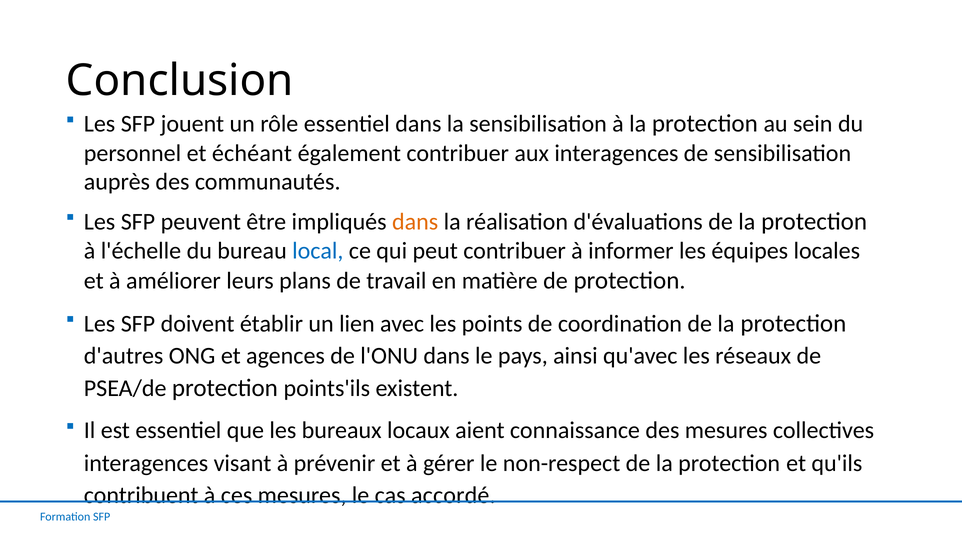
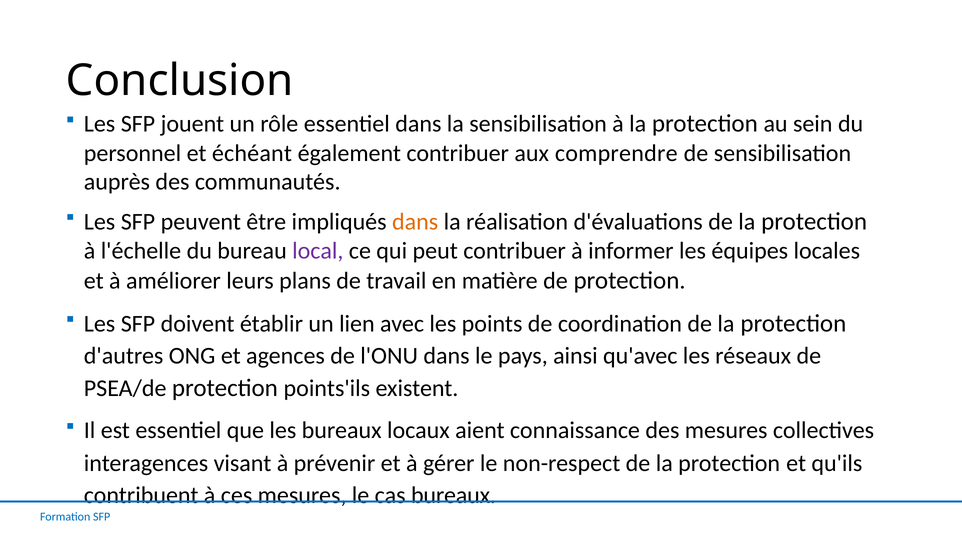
aux interagences: interagences -> comprendre (616, 153)
local colour: blue -> purple (318, 251)
cas accordé: accordé -> bureaux (453, 495)
